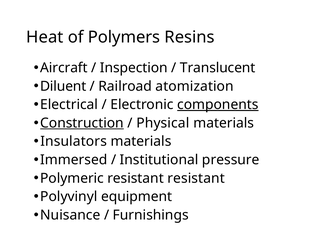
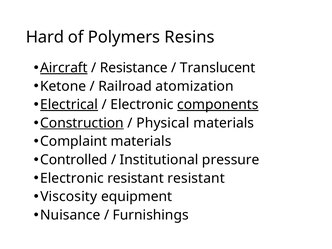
Heat: Heat -> Hard (45, 37)
Aircraft underline: none -> present (64, 68)
Inspection: Inspection -> Resistance (134, 68)
Diluent: Diluent -> Ketone (63, 86)
Electrical underline: none -> present (69, 105)
Insulators: Insulators -> Complaint (74, 141)
Immersed: Immersed -> Controlled (74, 160)
Polymeric: Polymeric -> Electronic (72, 178)
Polyvinyl: Polyvinyl -> Viscosity (69, 197)
